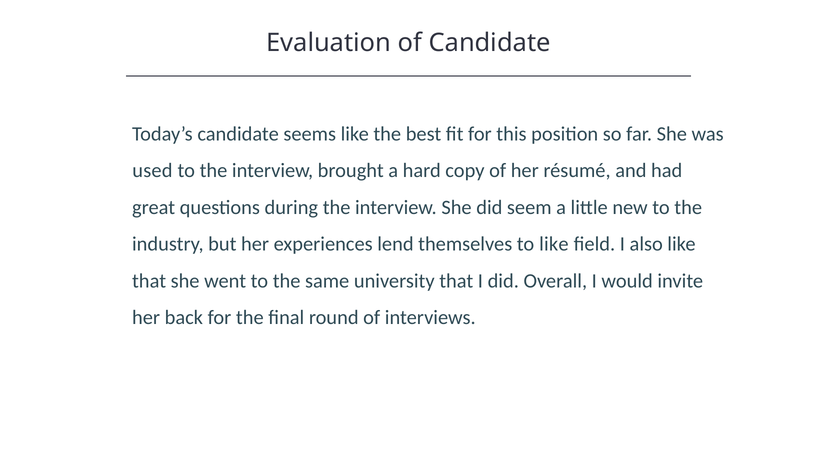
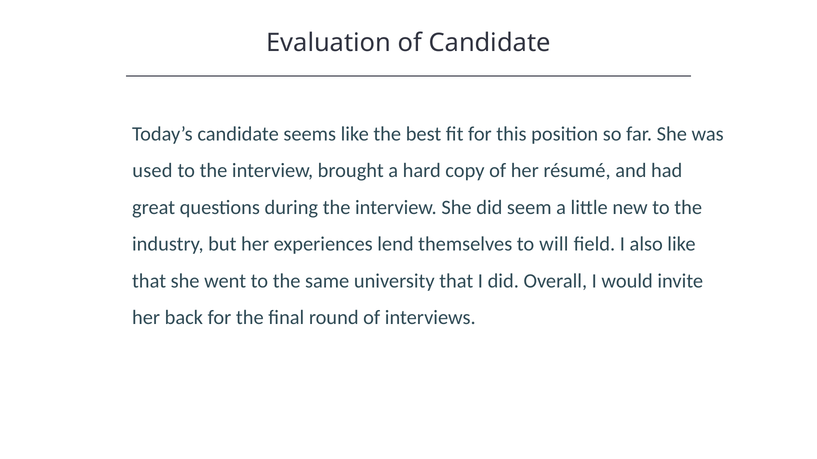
to like: like -> will (554, 244)
